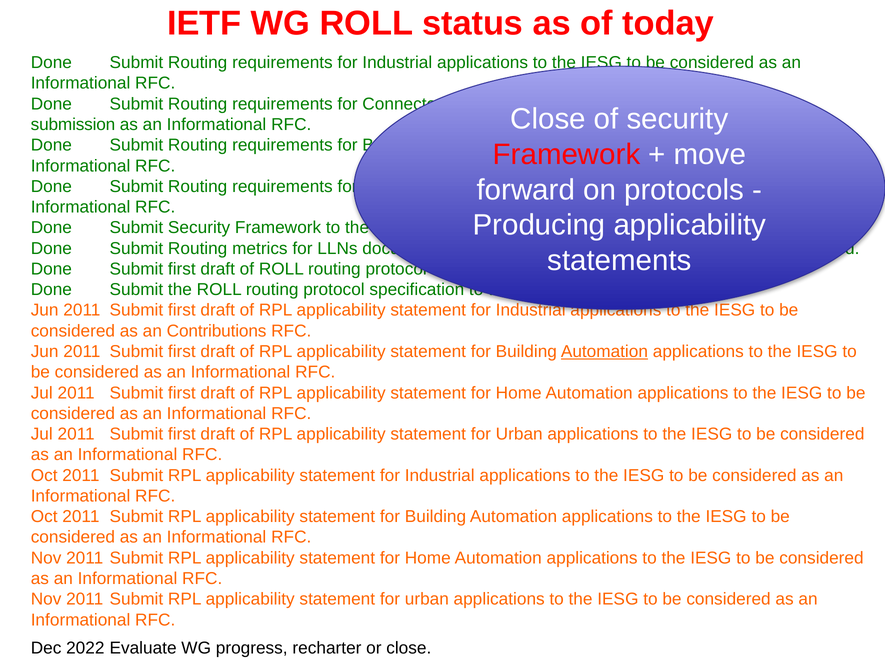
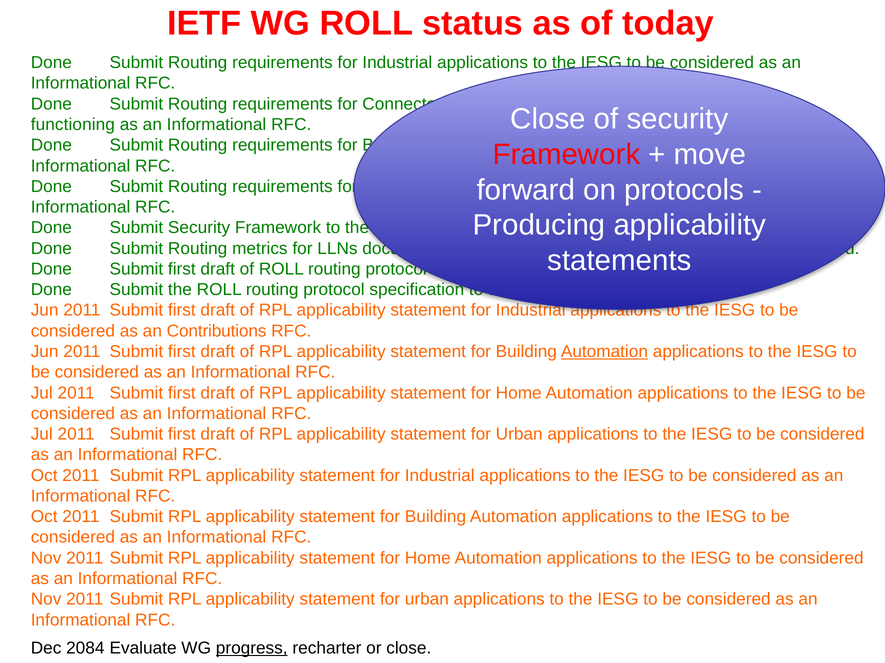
submission: submission -> functioning (73, 125)
2022: 2022 -> 2084 (85, 649)
progress underline: none -> present (252, 649)
